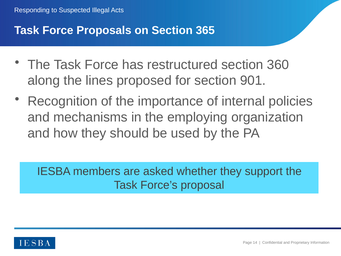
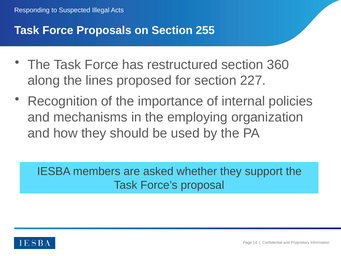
365: 365 -> 255 (205, 30)
901: 901 -> 227 (253, 81)
